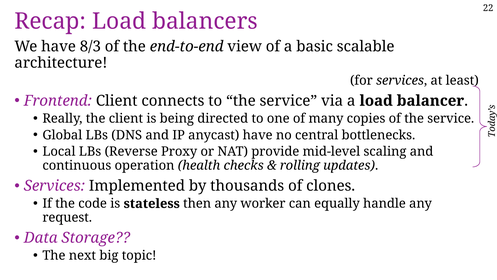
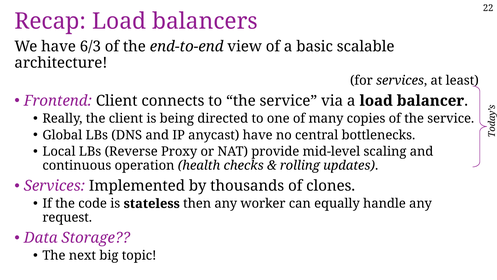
8/3: 8/3 -> 6/3 (90, 46)
